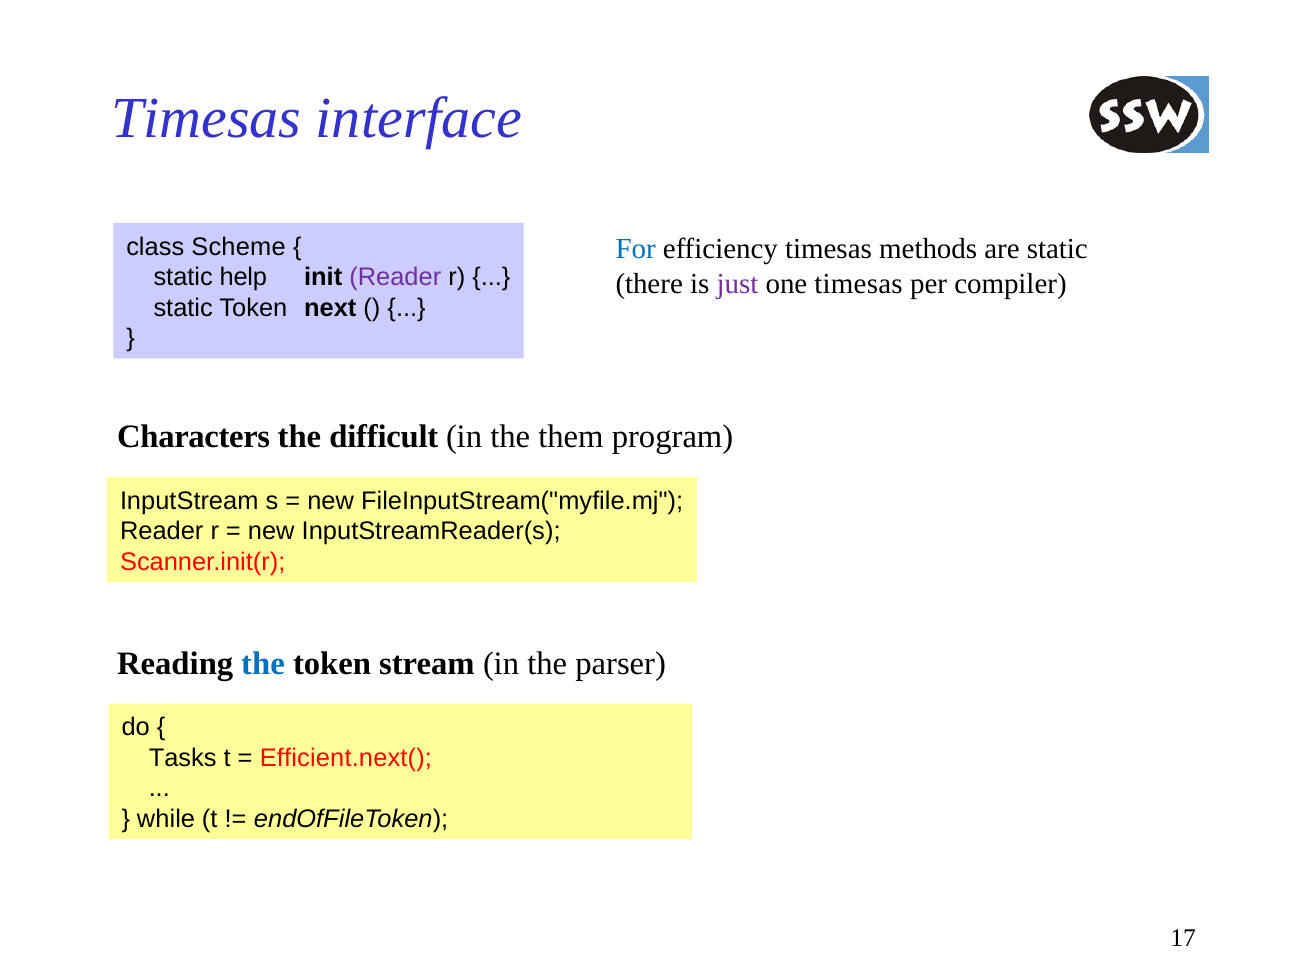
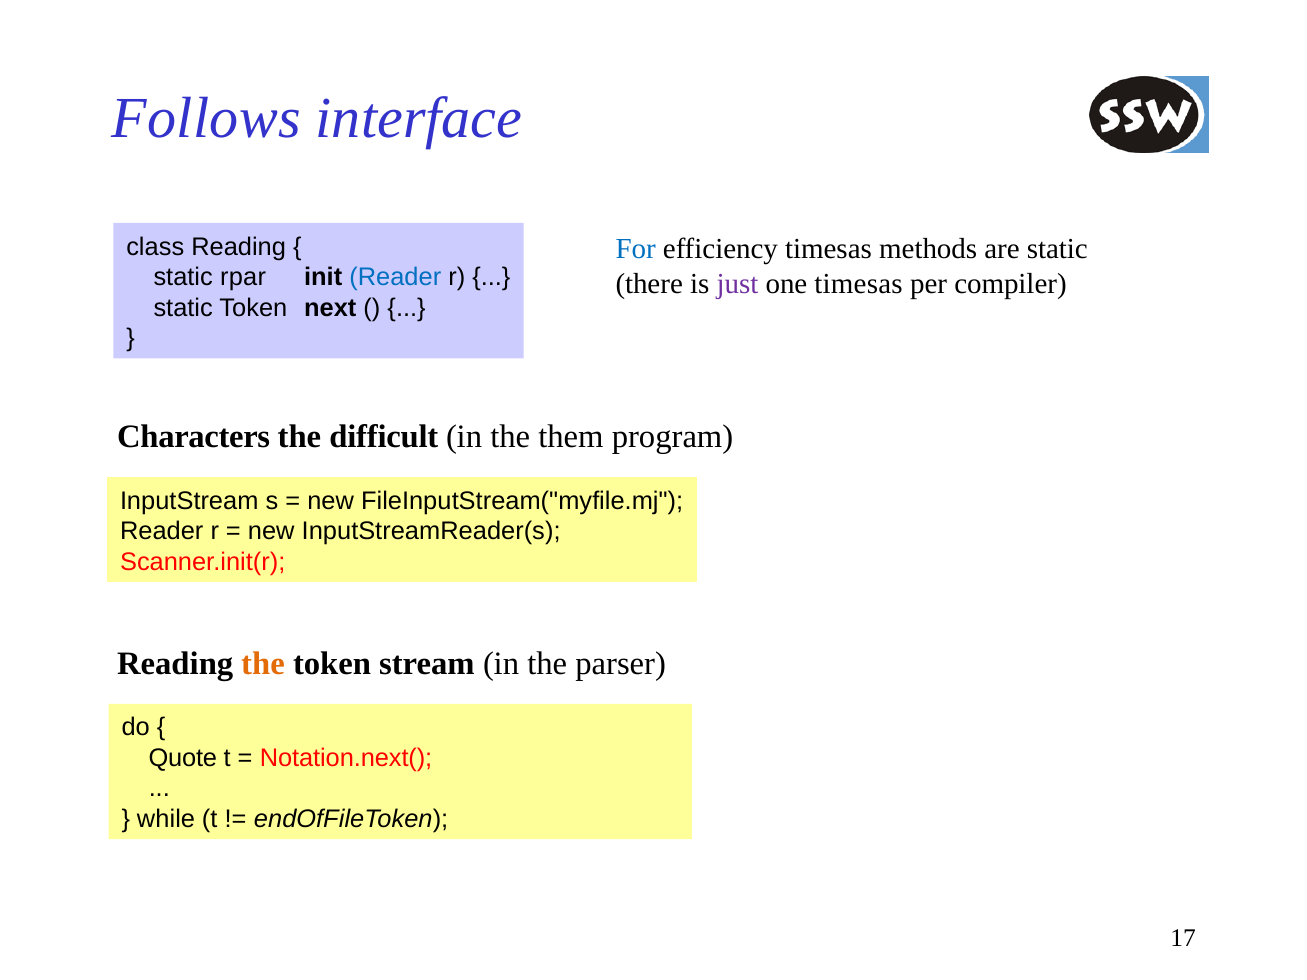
Timesas: Timesas -> Follows (206, 118)
class Scheme: Scheme -> Reading (239, 247)
help: help -> rpar (243, 277)
Reader colour: purple -> blue (395, 277)
the colour: blue -> orange (263, 664)
Tasks: Tasks -> Quote (183, 758)
Efficient.next(: Efficient.next( -> Notation.next( (346, 758)
